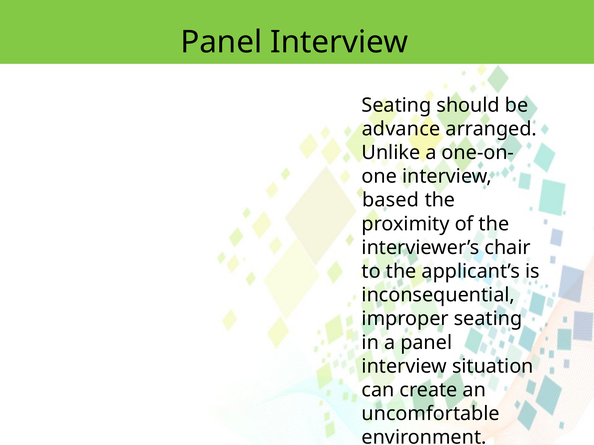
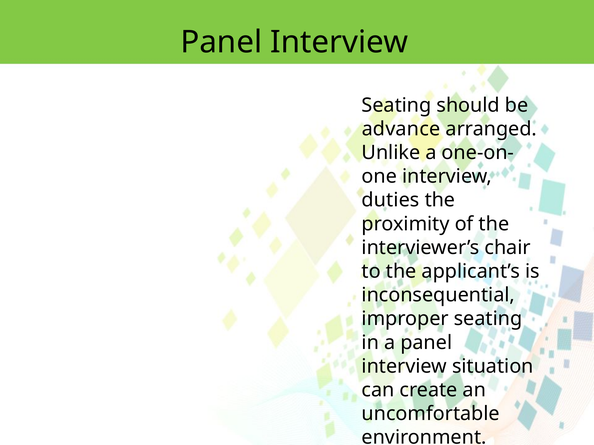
based: based -> duties (391, 200)
